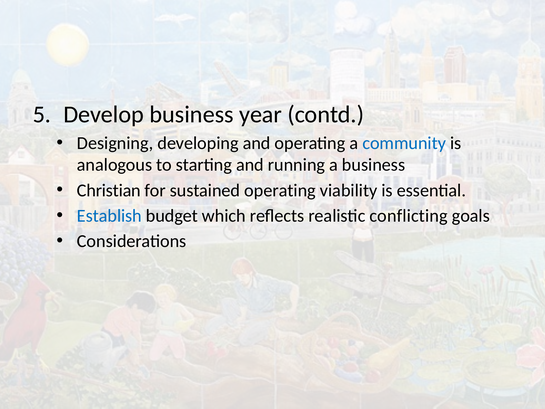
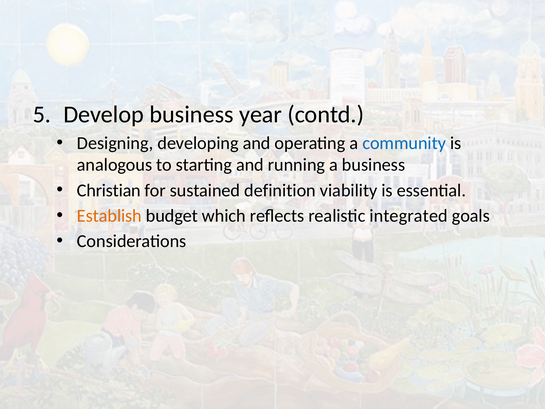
sustained operating: operating -> definition (280, 190)
Establish colour: blue -> orange (109, 216)
conflicting: conflicting -> integrated (409, 216)
